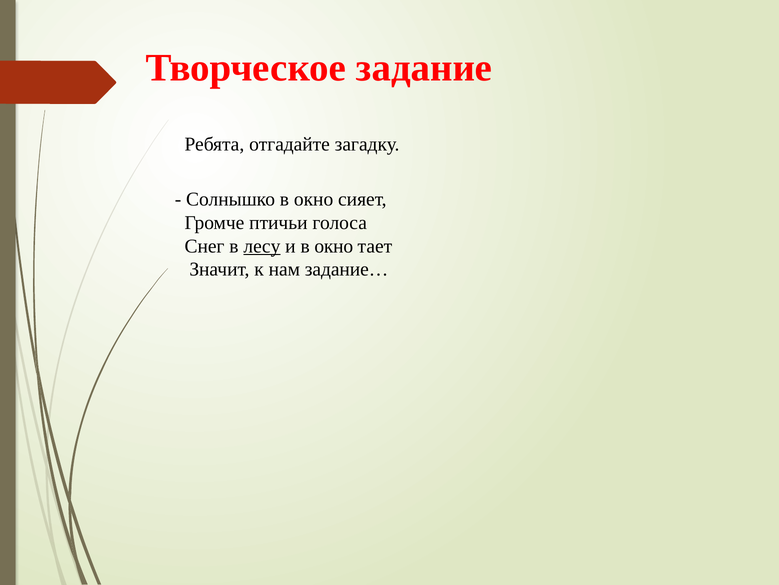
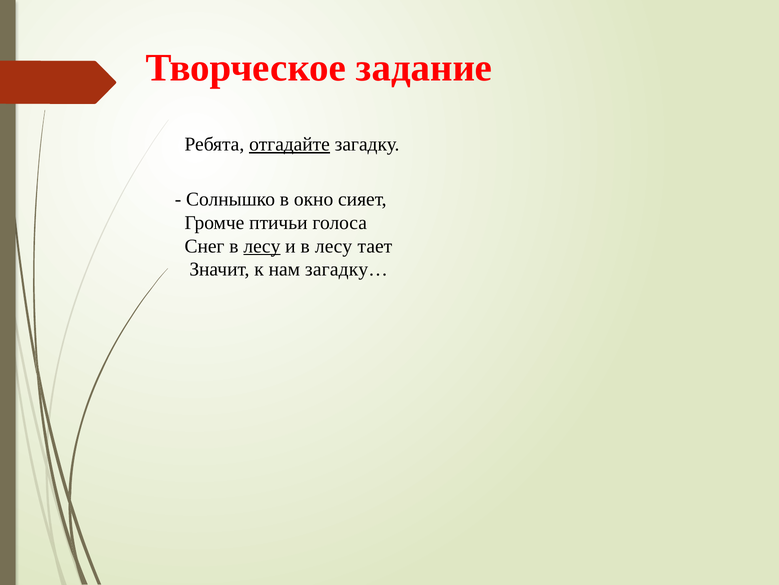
отгадайте underline: none -> present (289, 144)
и в окно: окно -> лесу (334, 246)
задание…: задание… -> загадку… (346, 269)
